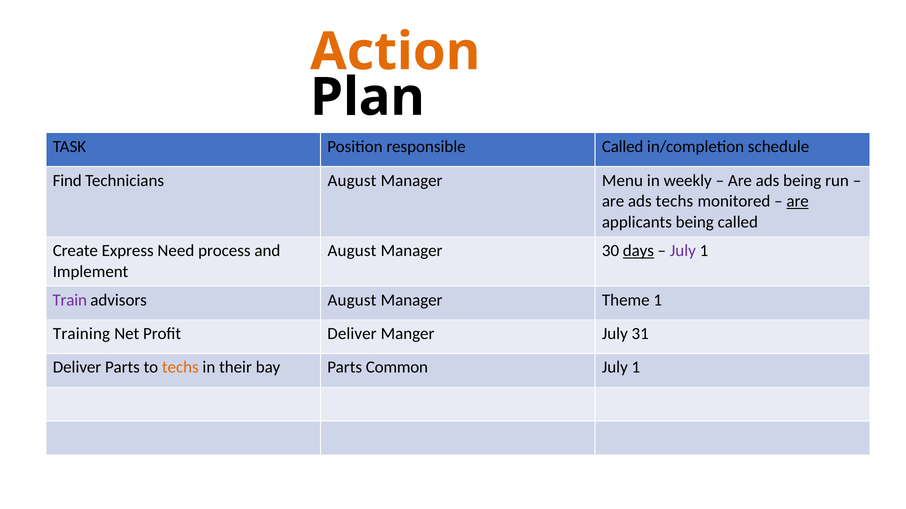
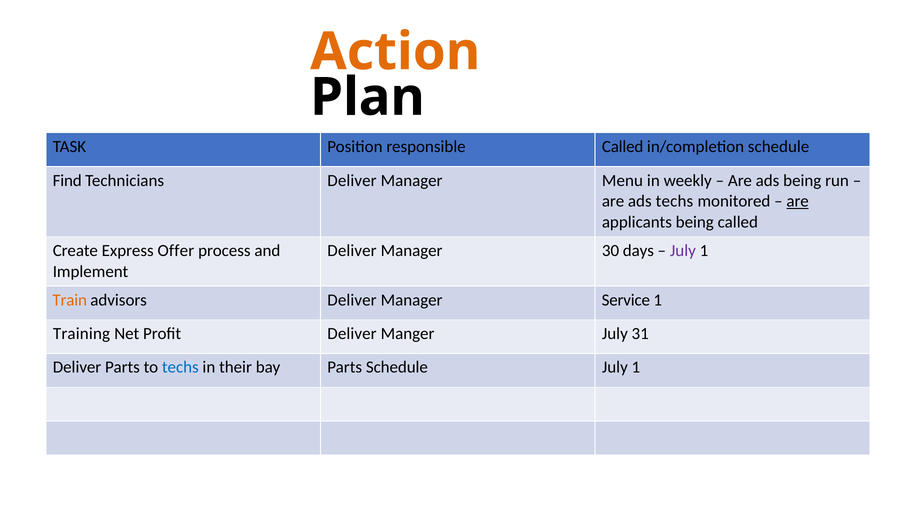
Technicians August: August -> Deliver (352, 181)
Need: Need -> Offer (176, 251)
August: August -> Deliver (352, 251)
days underline: present -> none (638, 251)
Train colour: purple -> orange (70, 300)
advisors August: August -> Deliver (352, 300)
Theme: Theme -> Service (626, 300)
techs colour: orange -> blue (180, 368)
Parts Common: Common -> Schedule (397, 368)
